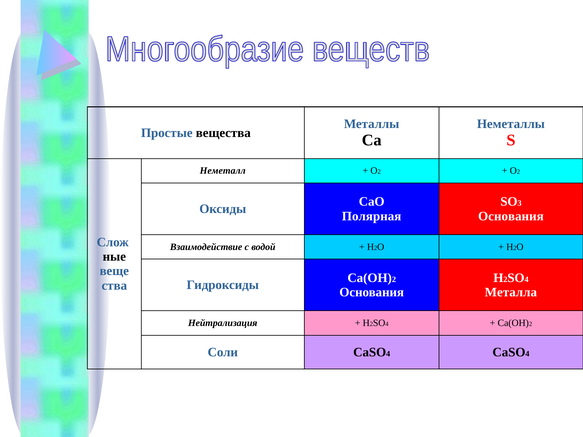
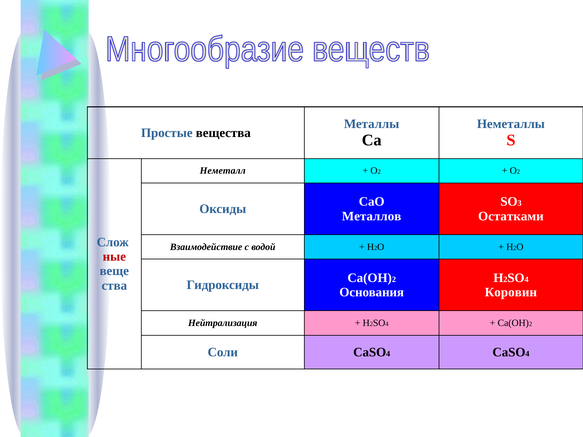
Полярная: Полярная -> Металлов (372, 216)
Основания: Основания -> Остатками (511, 216)
ные colour: black -> red (114, 257)
Металла: Металла -> Коровин (511, 292)
